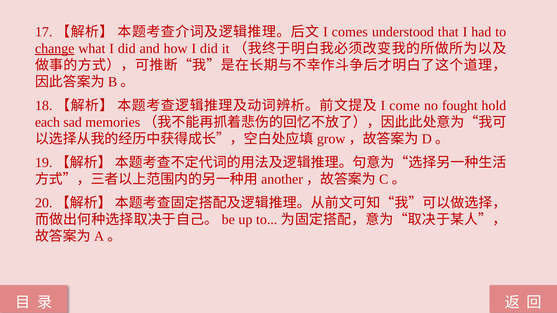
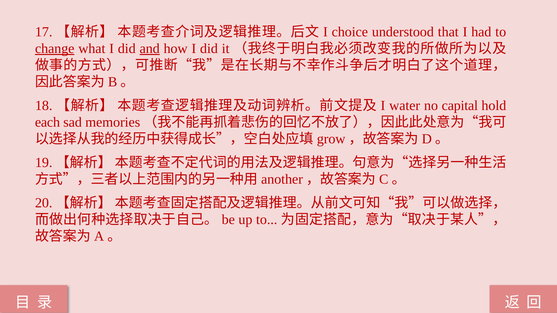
comes: comes -> choice (350, 32)
and underline: none -> present (150, 49)
come: come -> water (405, 106)
fought: fought -> capital (460, 106)
